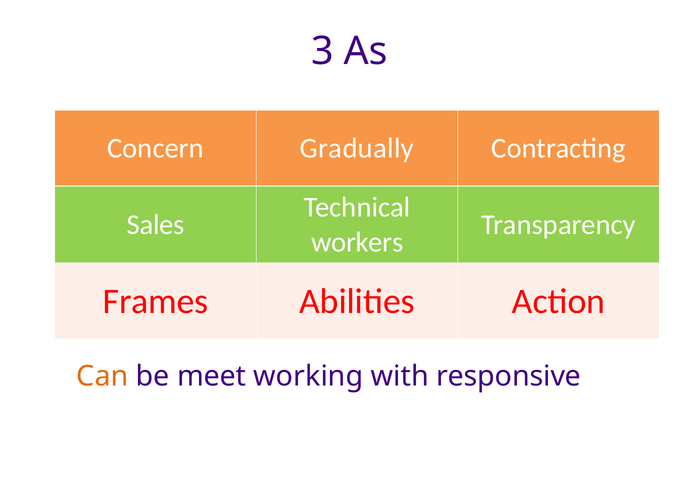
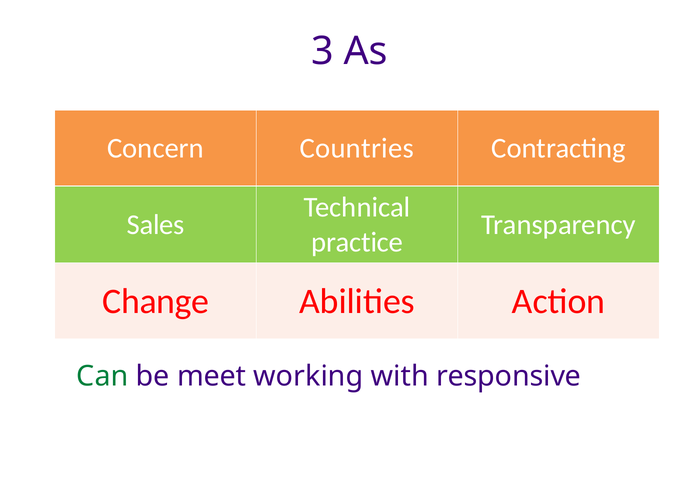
Gradually: Gradually -> Countries (357, 148)
workers: workers -> practice (357, 242)
Frames: Frames -> Change (156, 301)
Can colour: orange -> green (102, 376)
